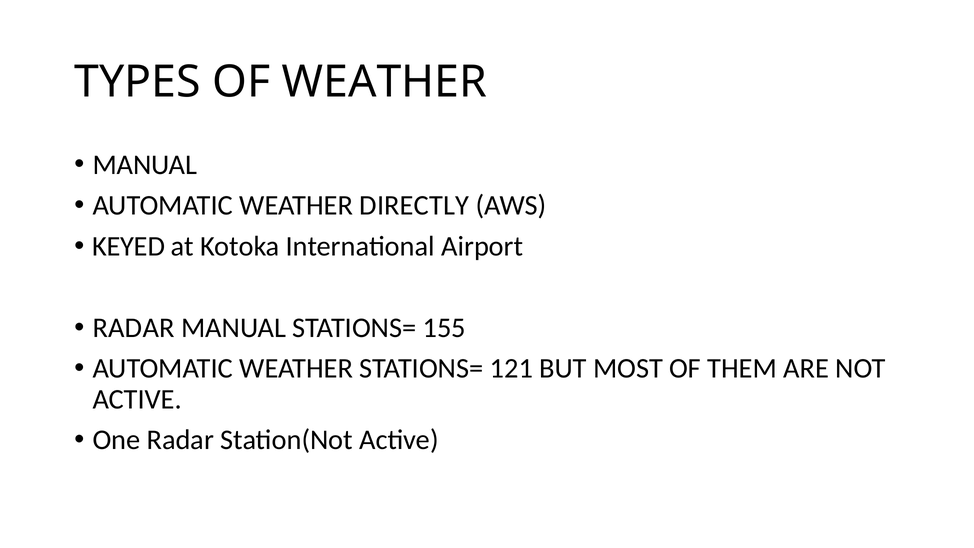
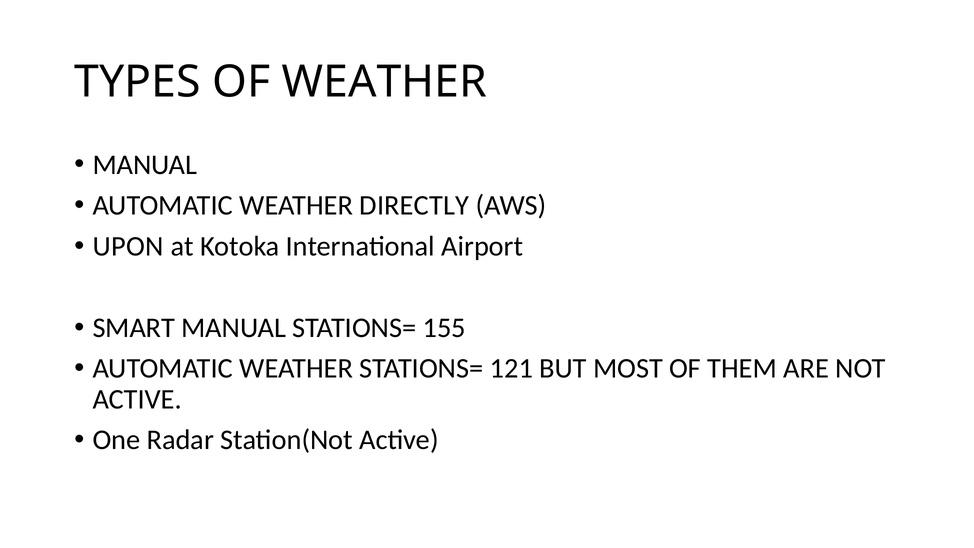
KEYED: KEYED -> UPON (128, 246)
RADAR: RADAR -> SMART (134, 328)
